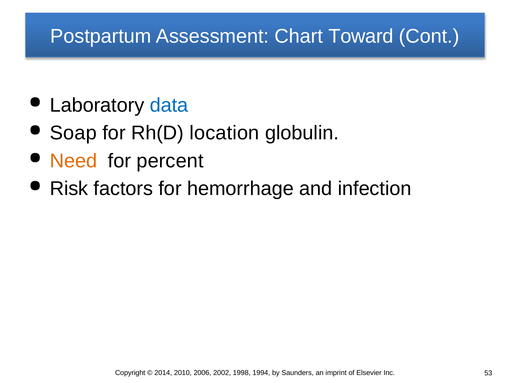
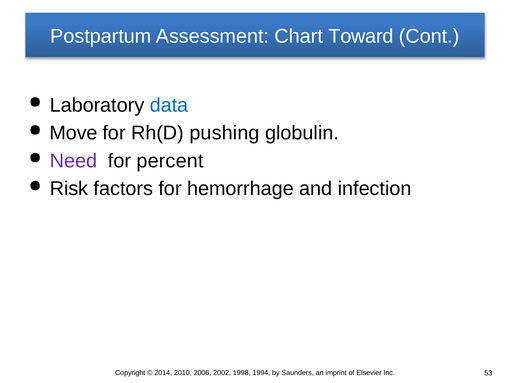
Soap: Soap -> Move (74, 133)
location: location -> pushing (224, 133)
Need colour: orange -> purple (73, 161)
